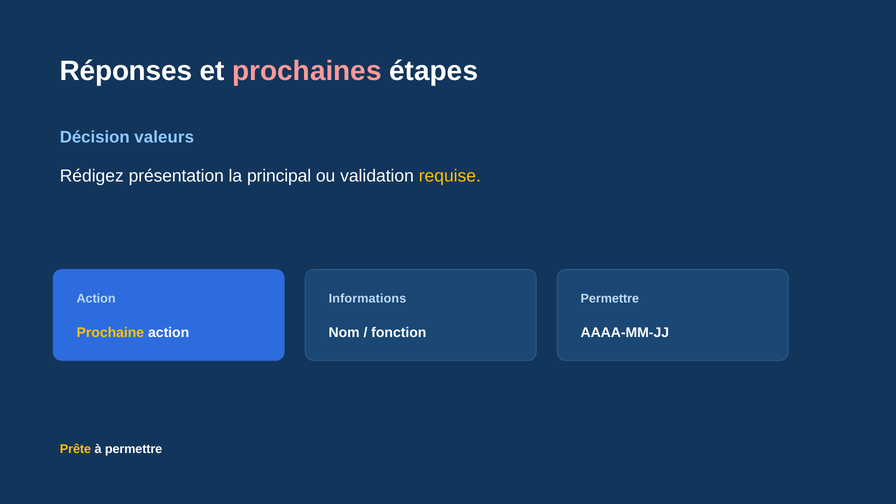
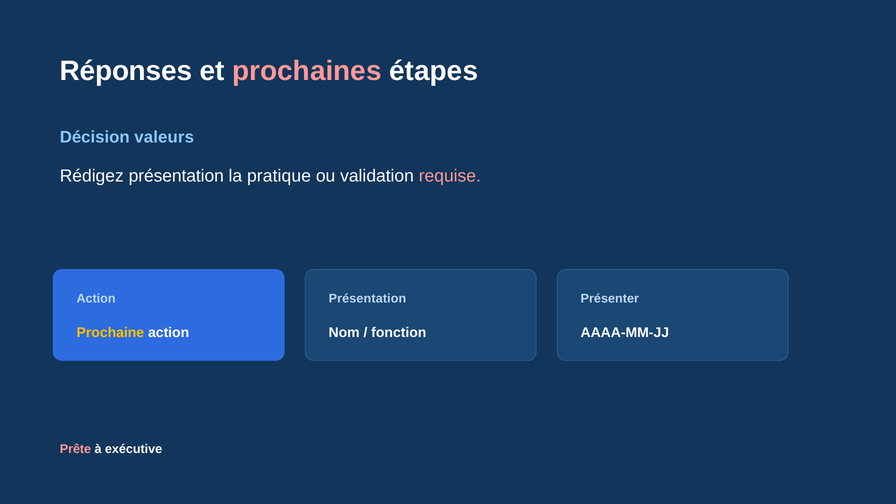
principal: principal -> pratique (279, 176)
requise colour: yellow -> pink (450, 176)
Informations: Informations -> Présentation (368, 299)
Permettre: Permettre -> Présenter (610, 299)
Prête colour: yellow -> pink (75, 449)
à permettre: permettre -> exécutive (134, 449)
